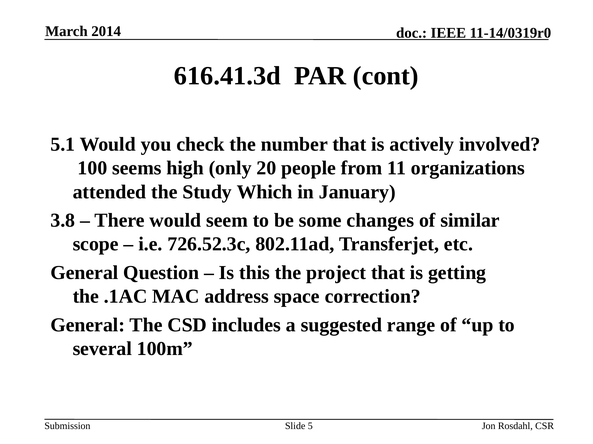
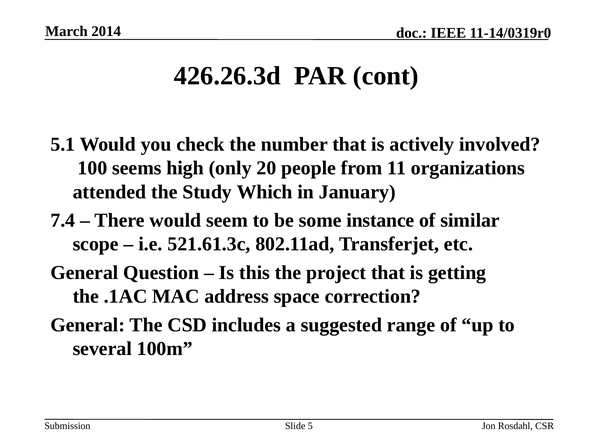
616.41.3d: 616.41.3d -> 426.26.3d (227, 76)
3.8: 3.8 -> 7.4 (63, 221)
changes: changes -> instance (380, 221)
726.52.3c: 726.52.3c -> 521.61.3c (209, 245)
